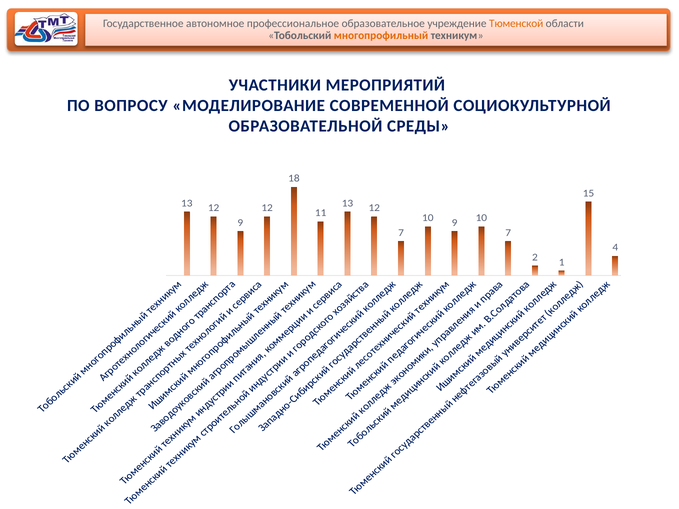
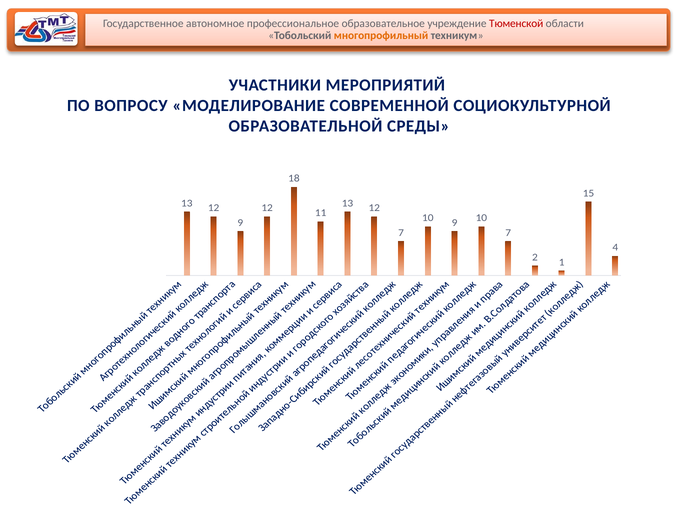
Тюменской colour: orange -> red (516, 23)
